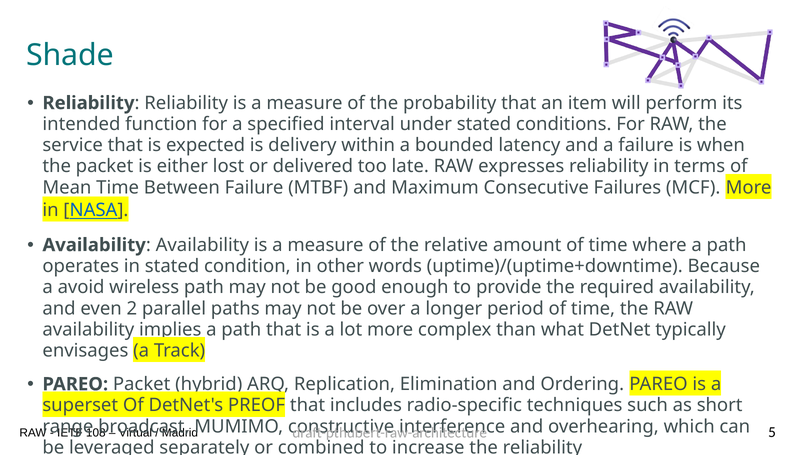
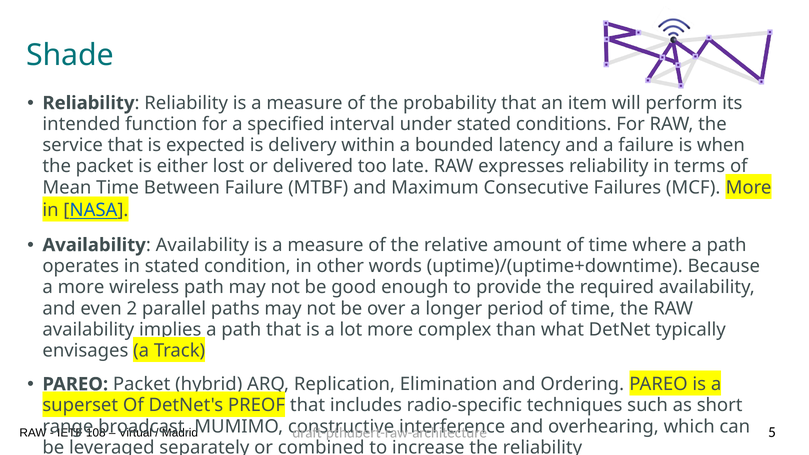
a avoid: avoid -> more (81, 287)
